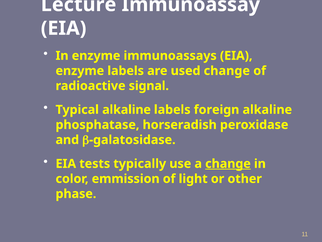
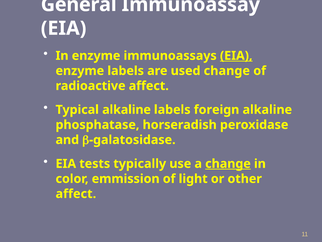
Lecture: Lecture -> General (79, 5)
EIA underline: none -> present (236, 56)
radioactive signal: signal -> affect (149, 86)
phase: phase -> affect (76, 193)
